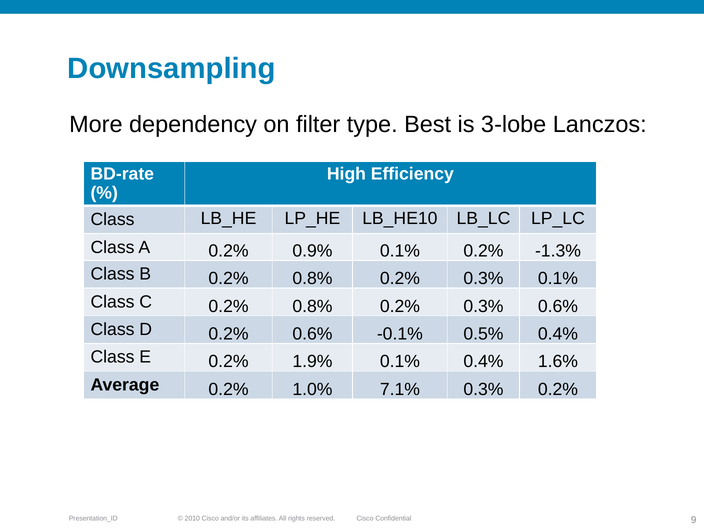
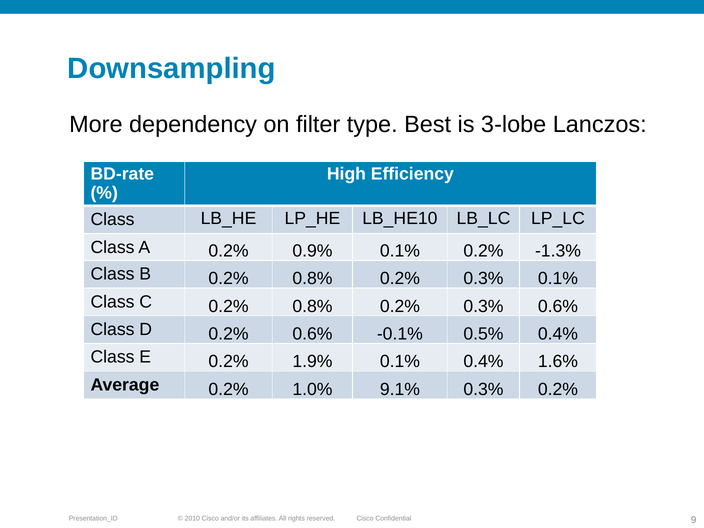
7.1%: 7.1% -> 9.1% (400, 389)
